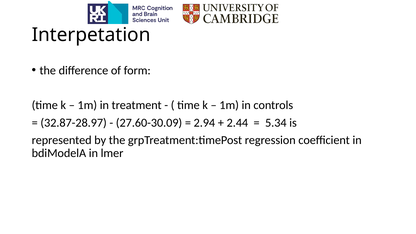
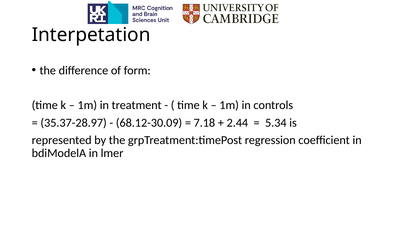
32.87-28.97: 32.87-28.97 -> 35.37-28.97 (74, 123)
27.60-30.09: 27.60-30.09 -> 68.12-30.09 (149, 123)
2.94: 2.94 -> 7.18 (204, 123)
